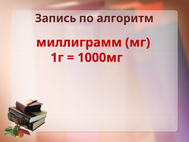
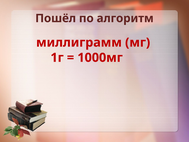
Запись: Запись -> Пошёл (56, 18)
